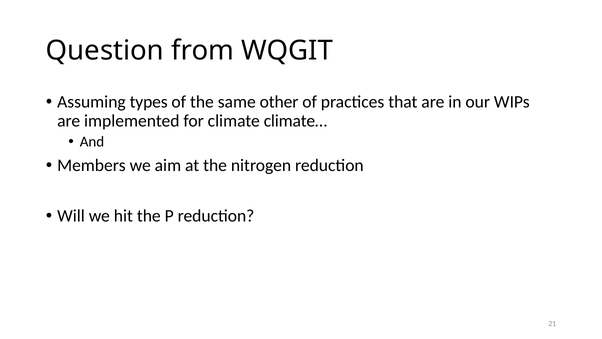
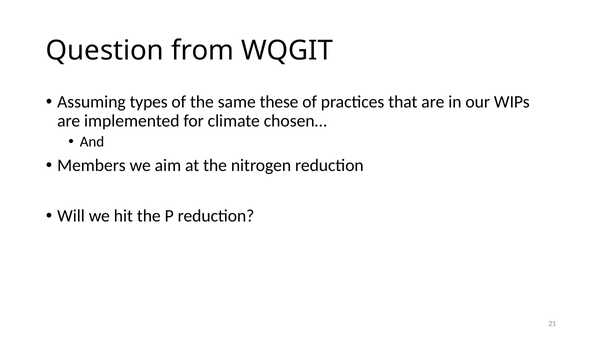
other: other -> these (279, 102)
climate…: climate… -> chosen… (295, 121)
